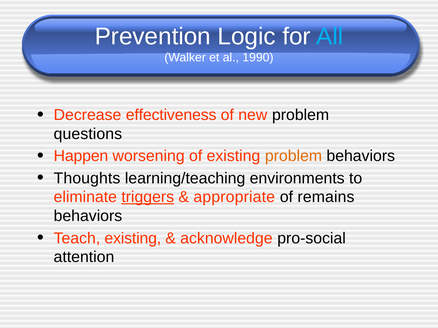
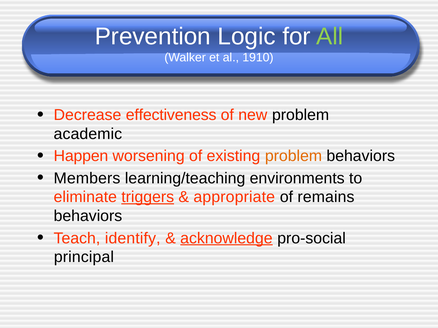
All colour: light blue -> light green (330, 36)
1990: 1990 -> 1910 (258, 57)
questions: questions -> academic (88, 134)
Thoughts: Thoughts -> Members (87, 178)
Teach existing: existing -> identify (133, 238)
acknowledge underline: none -> present (226, 238)
attention: attention -> principal (84, 257)
